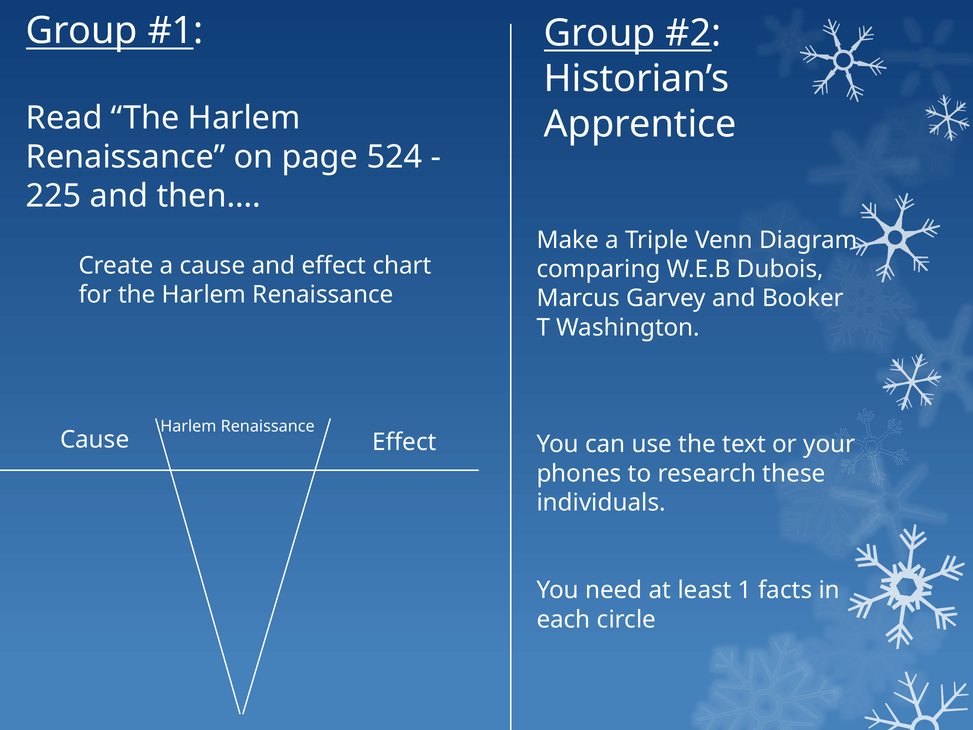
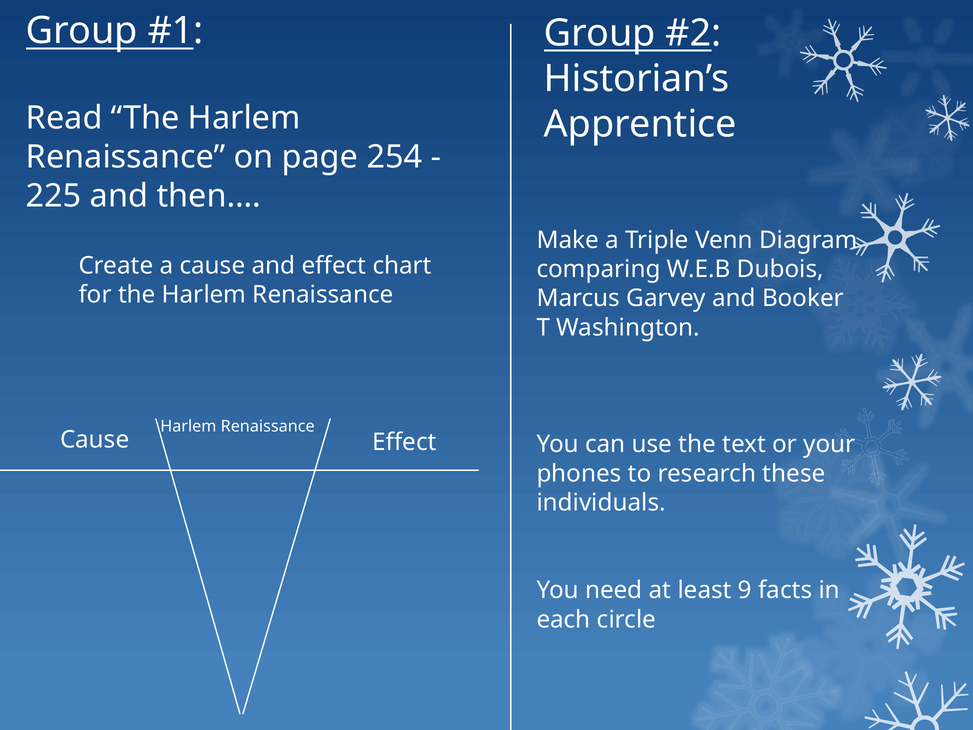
524: 524 -> 254 (395, 157)
1: 1 -> 9 (745, 590)
